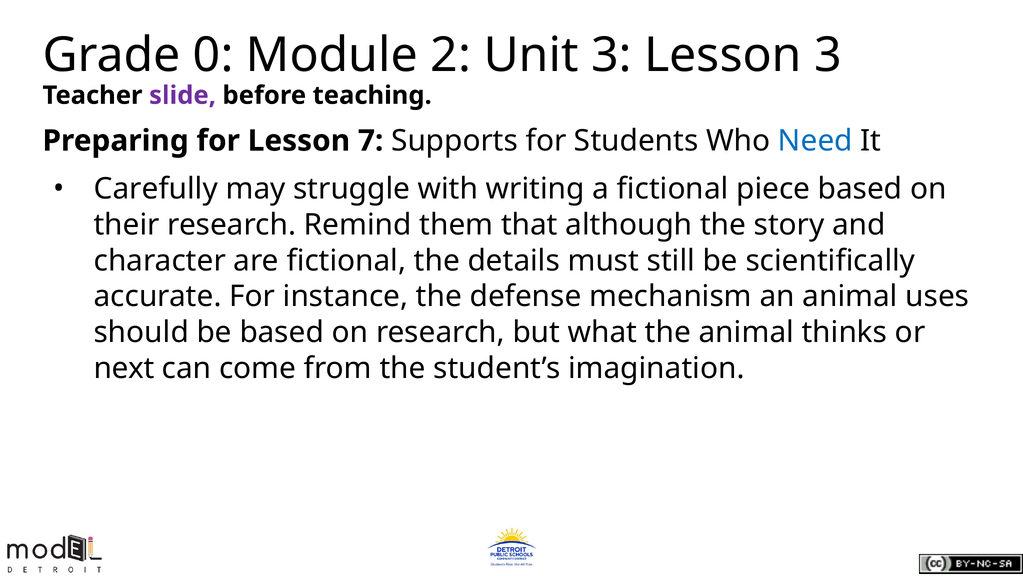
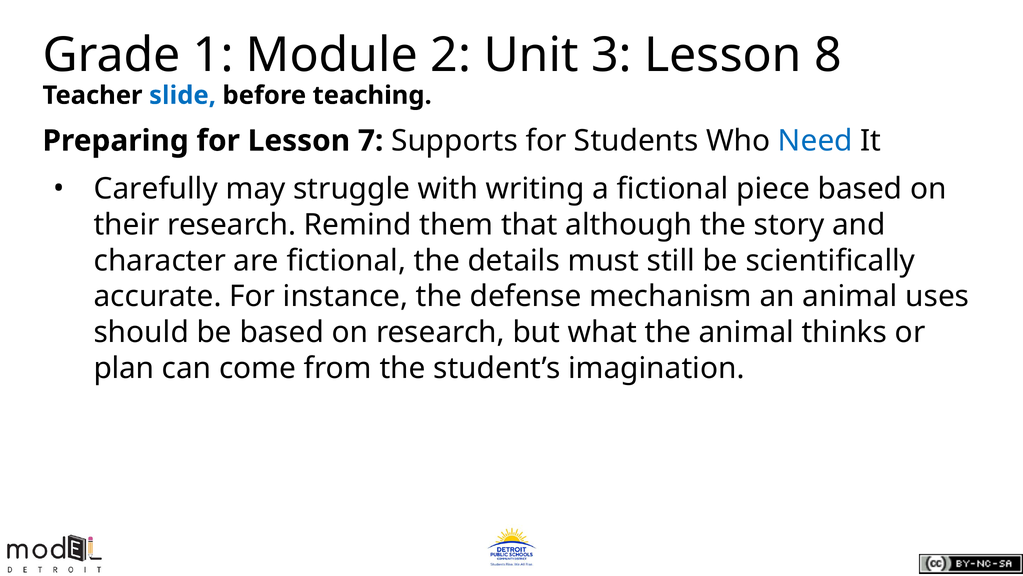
0: 0 -> 1 (213, 55)
Lesson 3: 3 -> 8 (828, 55)
slide colour: purple -> blue (183, 95)
next: next -> plan (124, 368)
